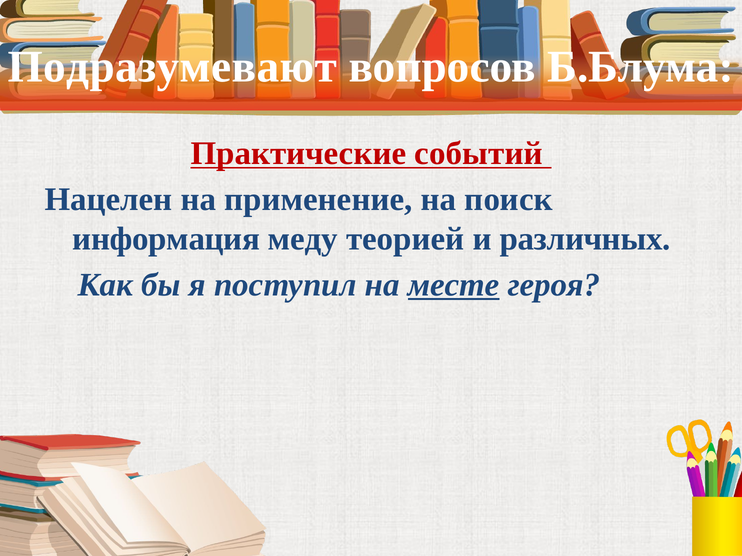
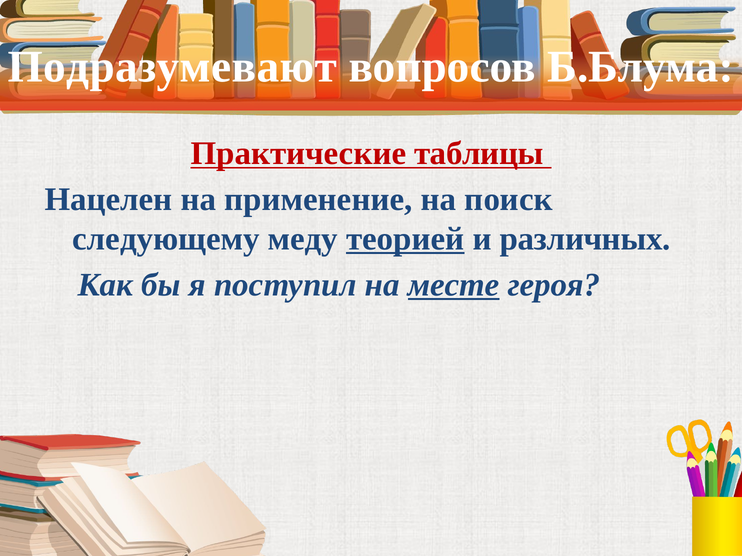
событий: событий -> таблицы (479, 153)
информация: информация -> следующему (166, 239)
теорией underline: none -> present (405, 239)
